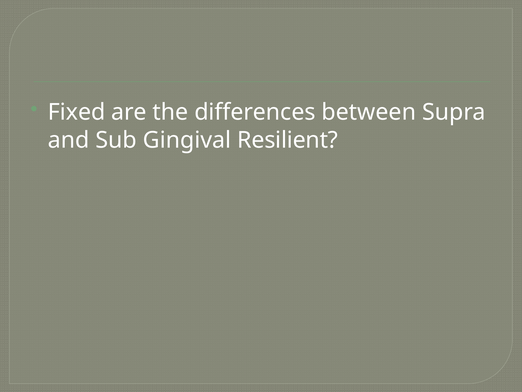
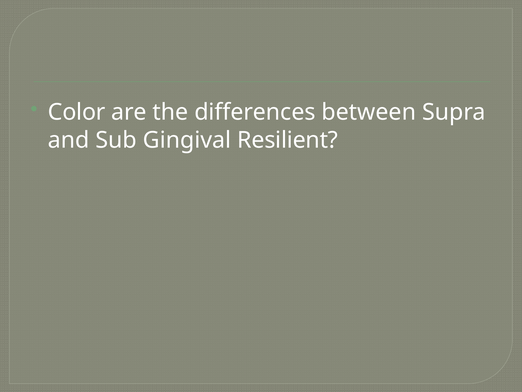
Fixed: Fixed -> Color (77, 112)
